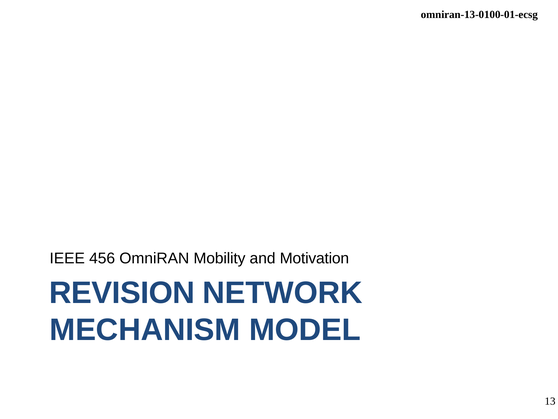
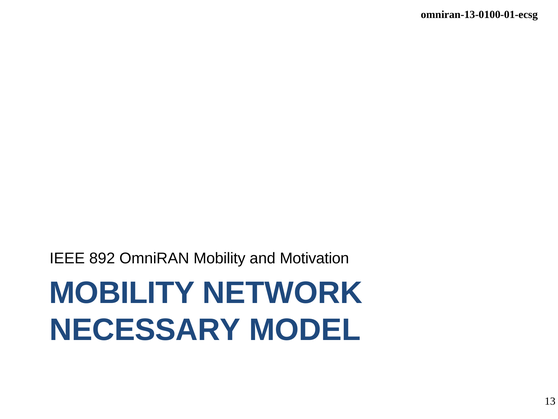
456: 456 -> 892 (102, 258)
REVISION: REVISION -> MOBILITY (122, 292)
MECHANISM: MECHANISM -> NECESSARY (145, 330)
